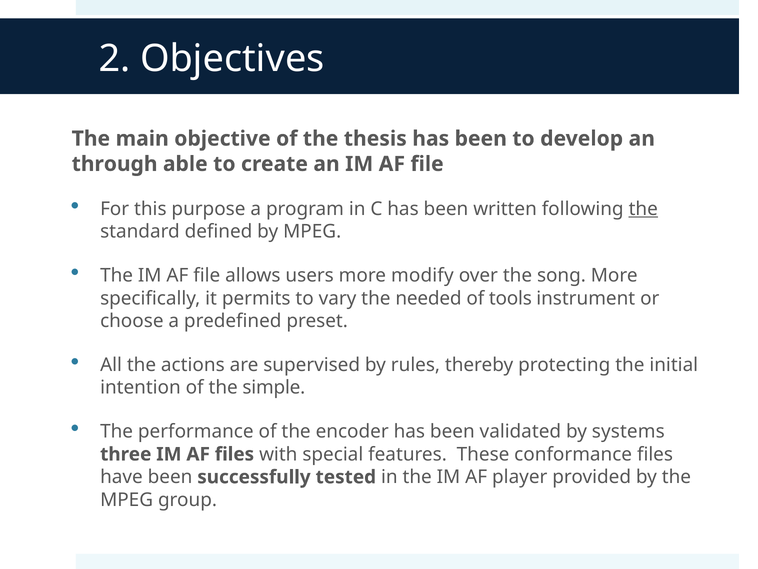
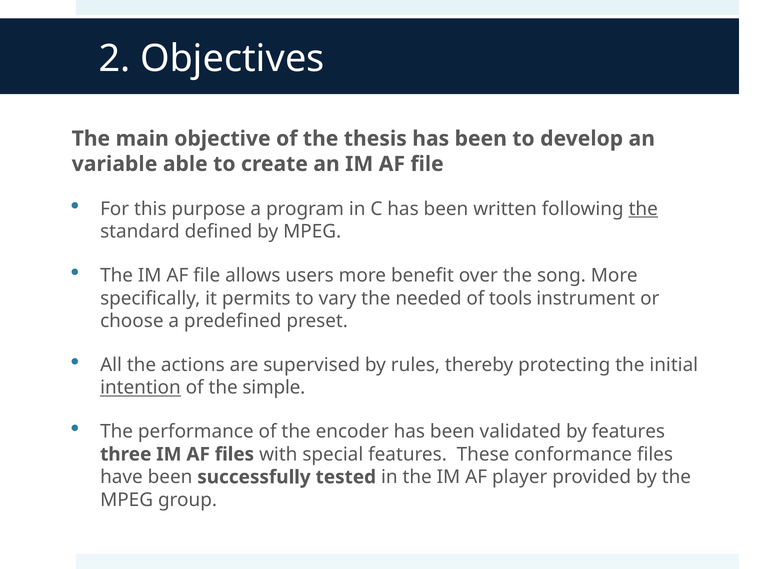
through: through -> variable (115, 164)
modify: modify -> benefit (422, 275)
intention underline: none -> present (140, 387)
by systems: systems -> features (628, 431)
